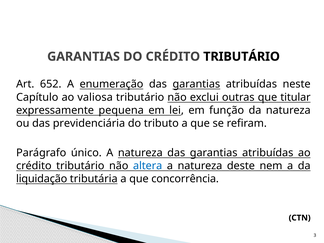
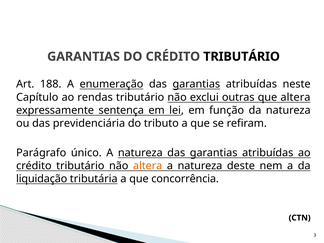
652: 652 -> 188 (51, 84)
valiosa: valiosa -> rendas (95, 97)
que titular: titular -> altera (295, 97)
pequena: pequena -> sentença (121, 110)
altera colour: blue -> orange (148, 166)
